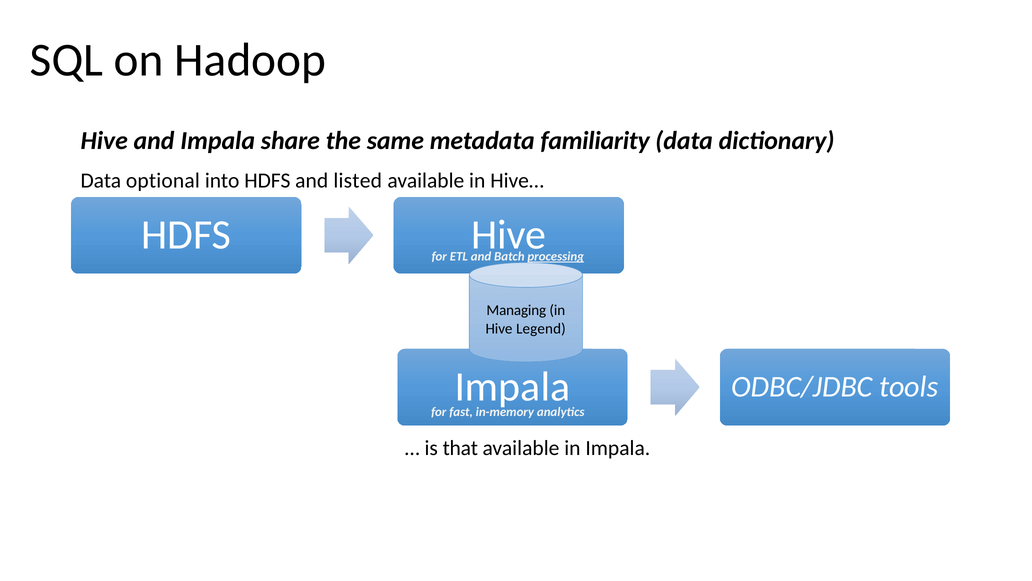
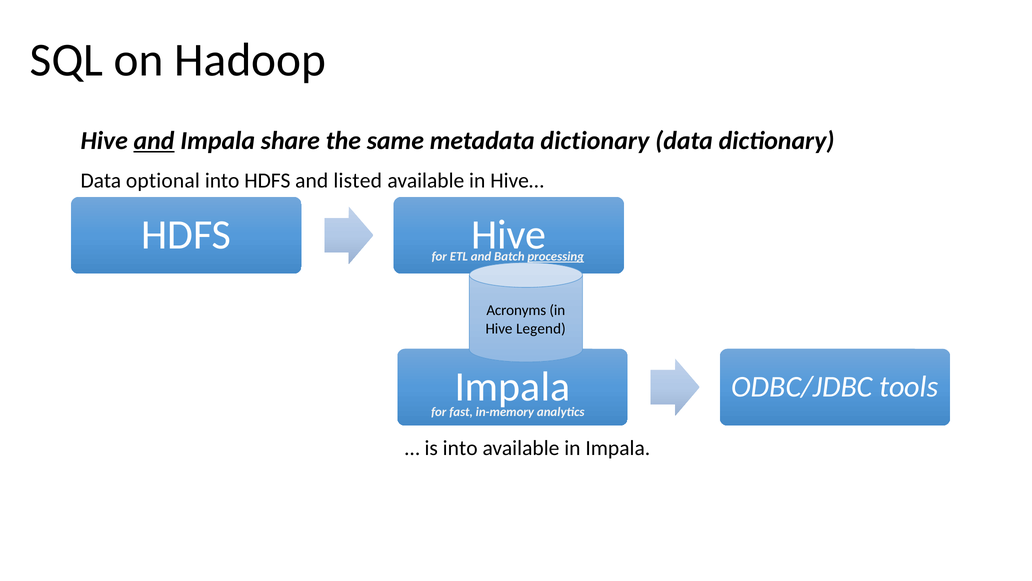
and underline: none -> present (154, 140)
metadata familiarity: familiarity -> dictionary (595, 140)
Managing: Managing -> Acronyms (516, 310)
is that: that -> into (460, 448)
